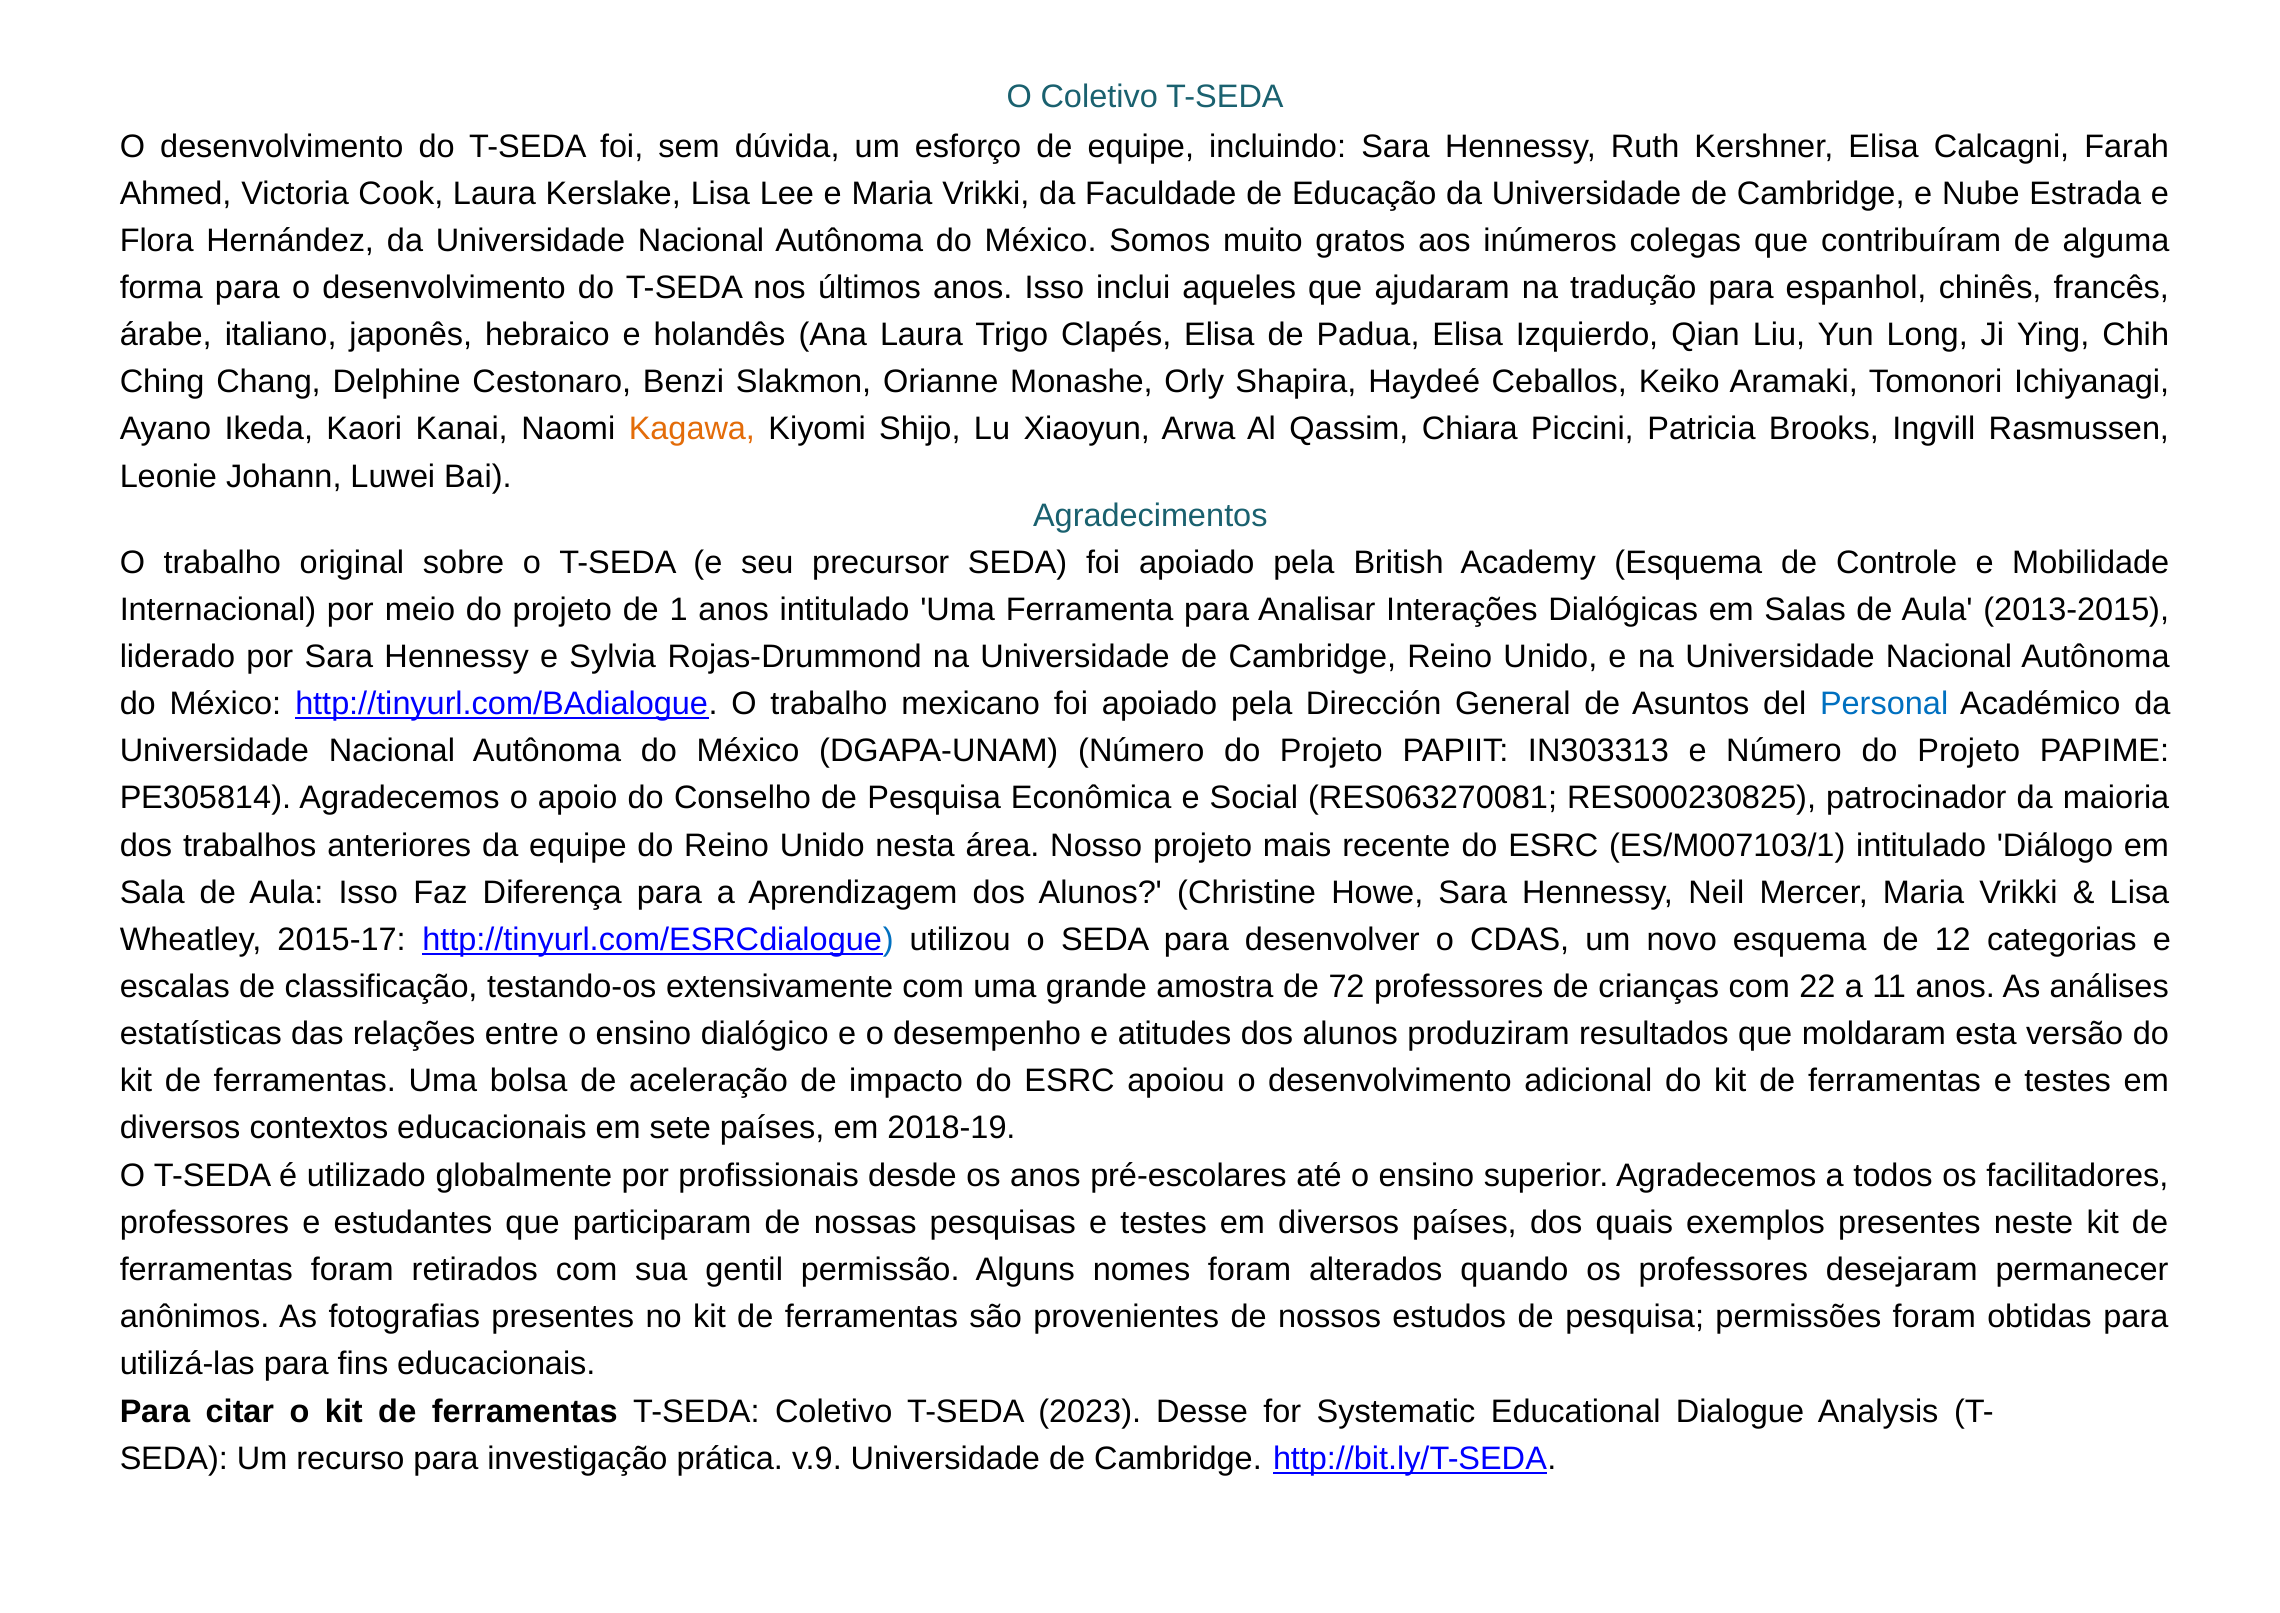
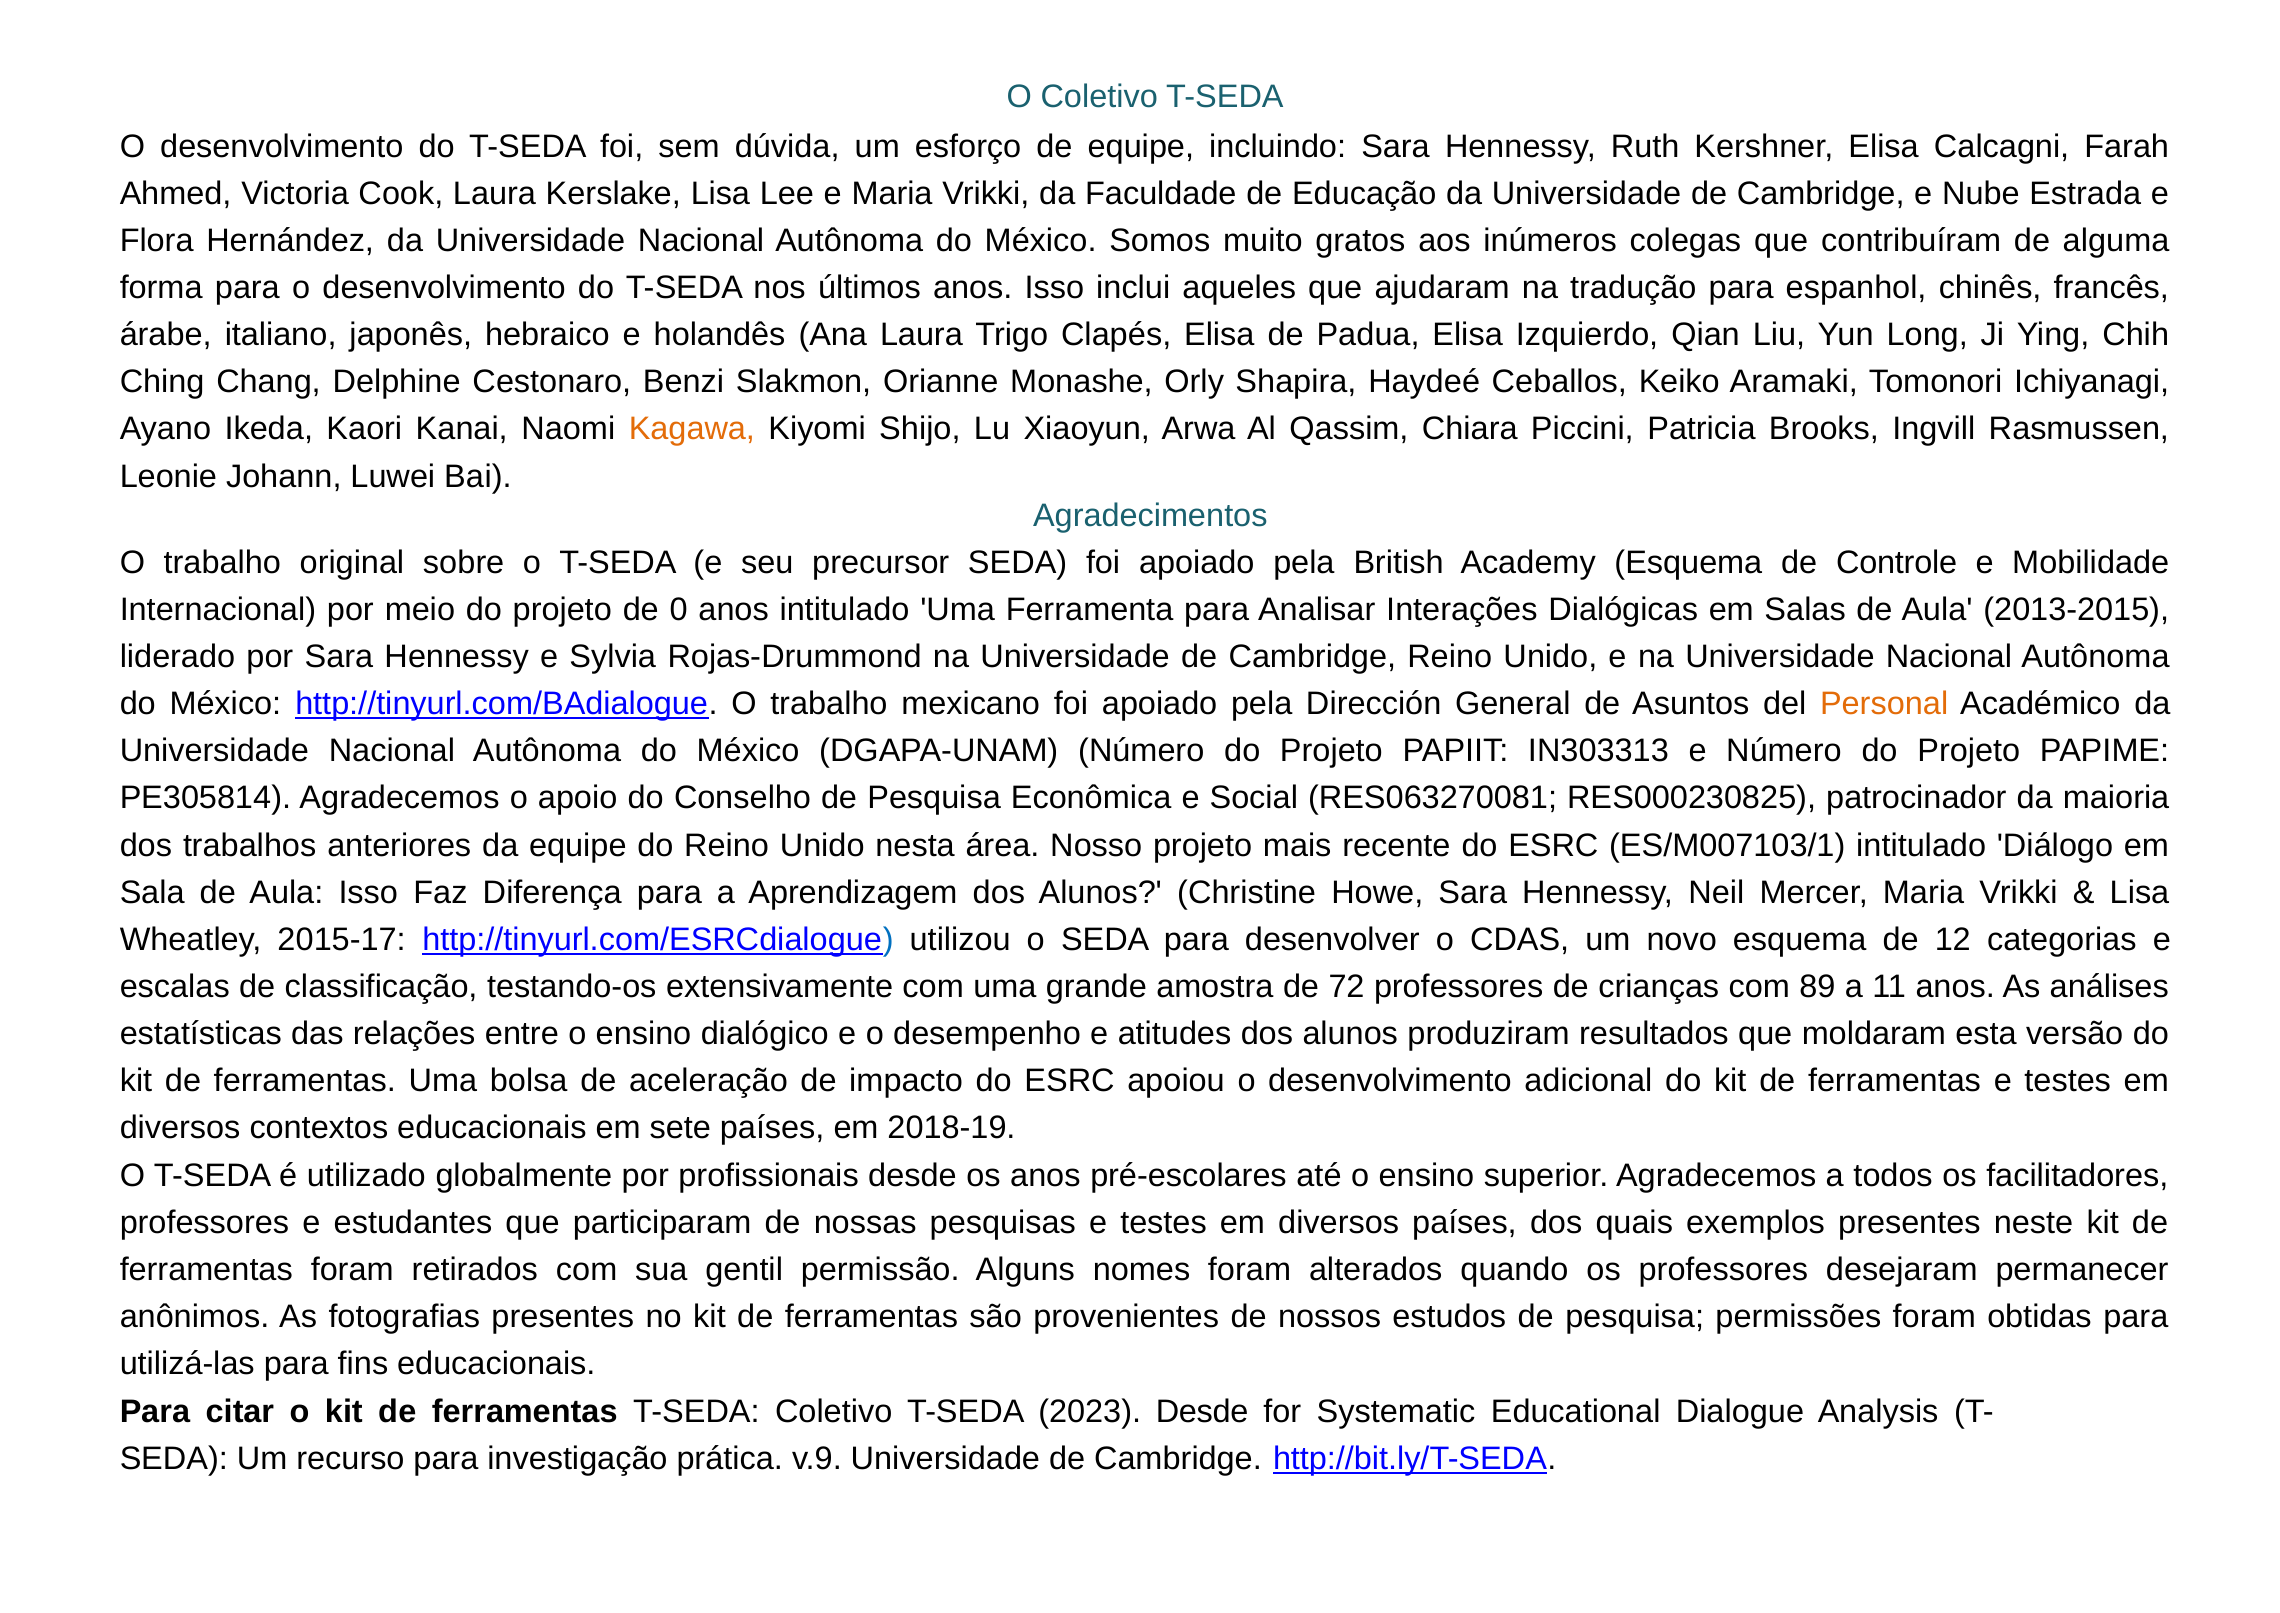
1: 1 -> 0 (679, 609)
Personal colour: blue -> orange (1884, 704)
22: 22 -> 89 (1817, 986)
2023 Desse: Desse -> Desde (1202, 1411)
